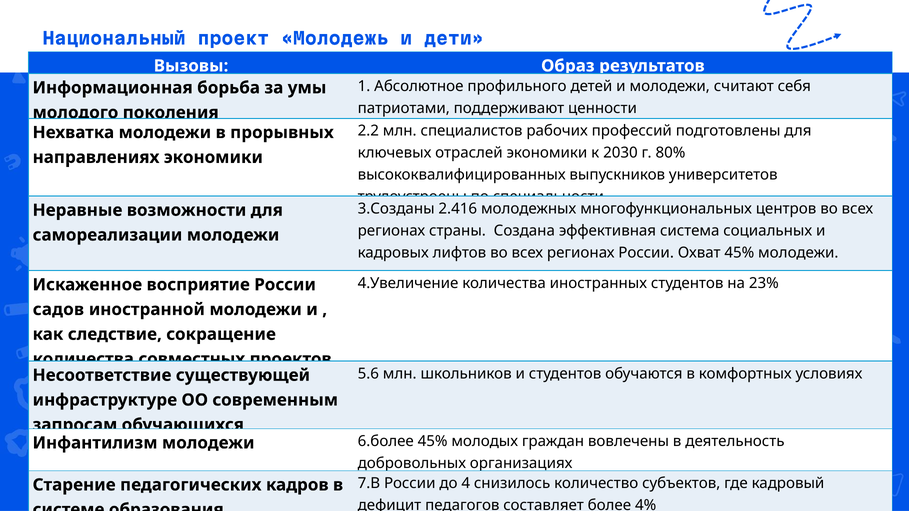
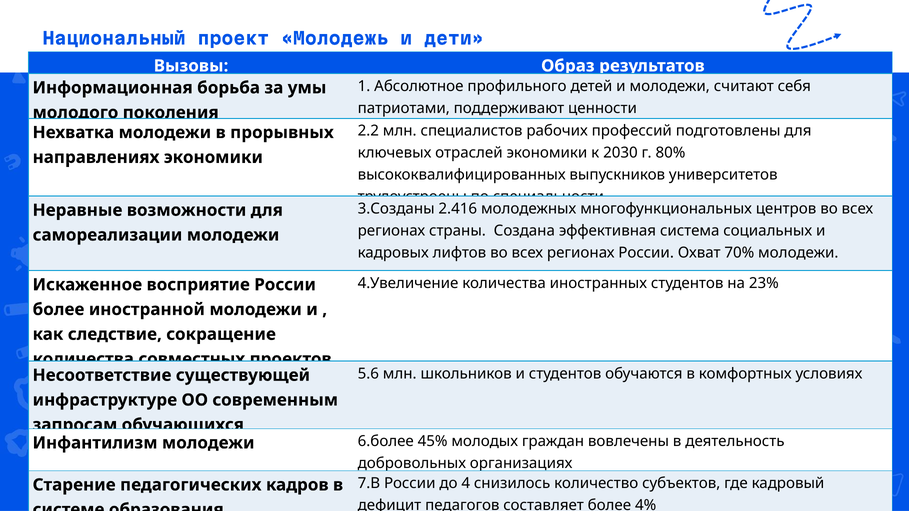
Охват 45%: 45% -> 70% (739, 253)
садов: садов -> более (58, 310)
